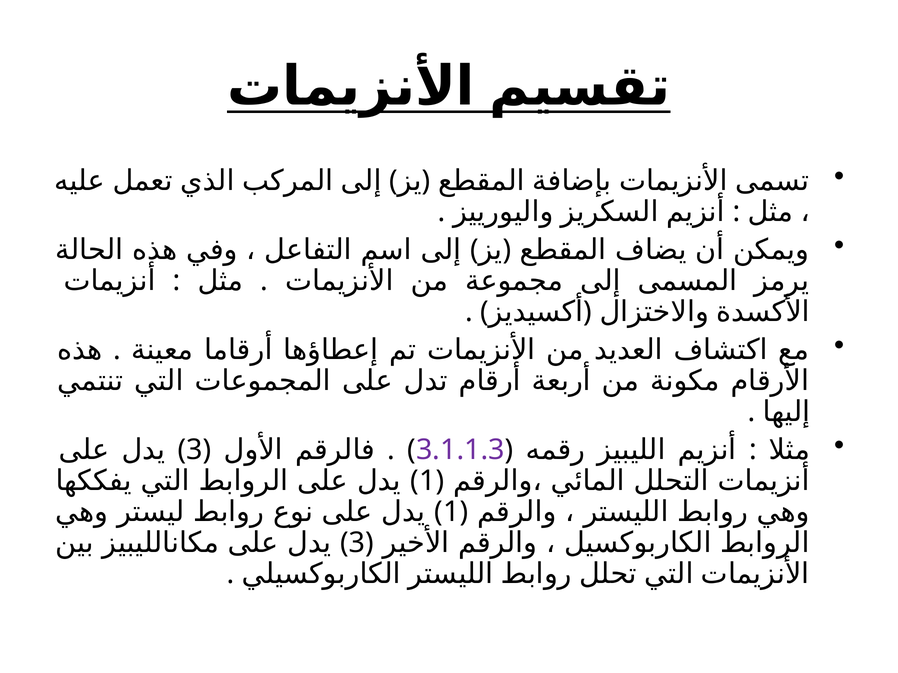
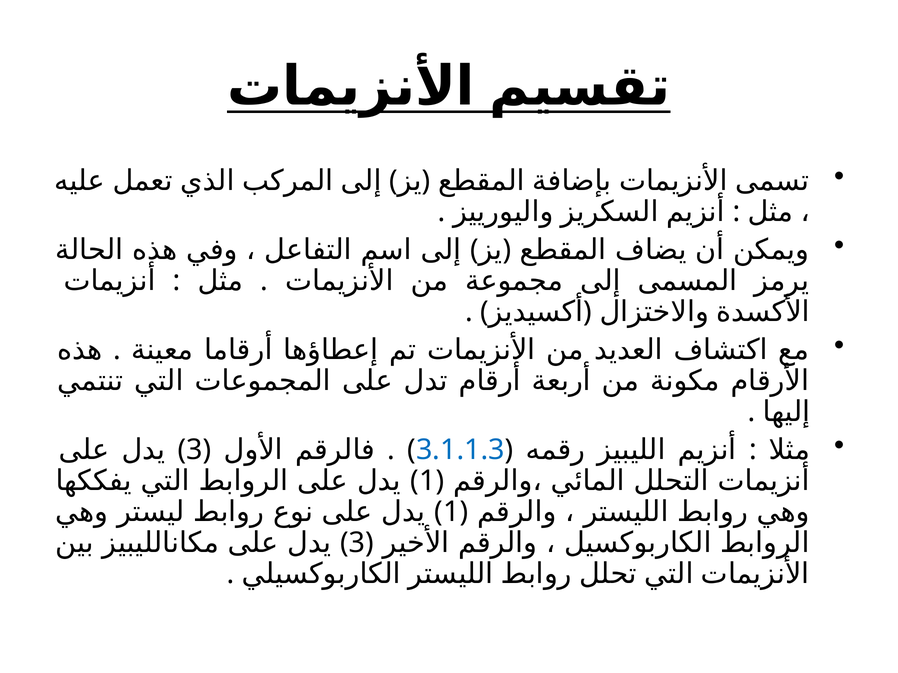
3.1.1.3 colour: purple -> blue (460, 450)
